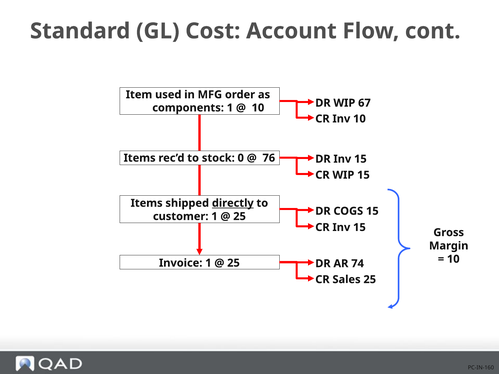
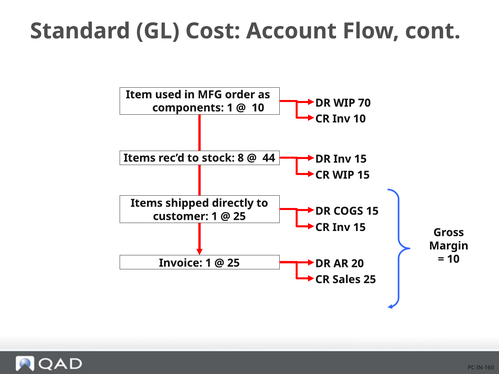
67: 67 -> 70 (364, 103)
0: 0 -> 8 (241, 158)
76: 76 -> 44 (269, 158)
directly underline: present -> none (233, 203)
74: 74 -> 20 (358, 264)
